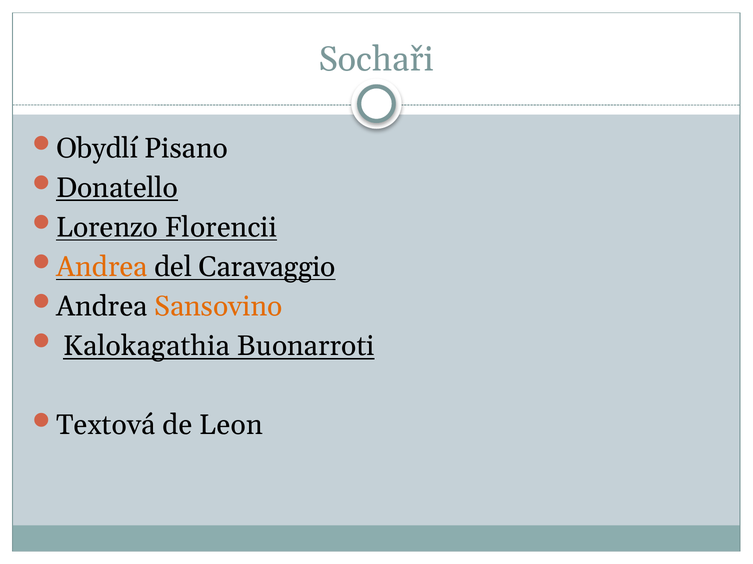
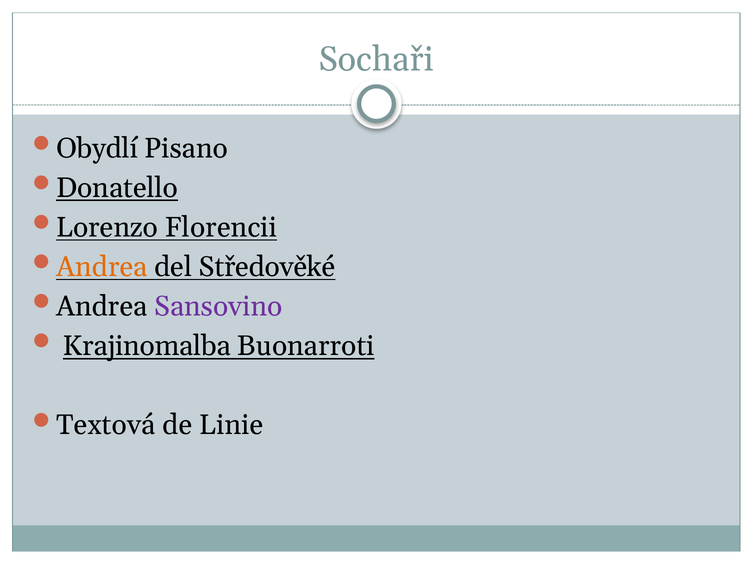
Caravaggio: Caravaggio -> Středověké (267, 267)
Sansovino colour: orange -> purple (218, 307)
Kalokagathia: Kalokagathia -> Krajinomalba (147, 346)
Leon: Leon -> Linie (231, 425)
